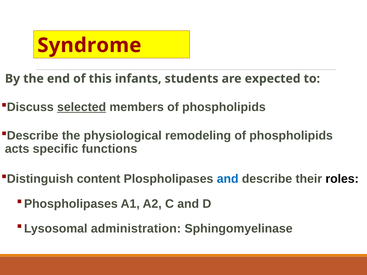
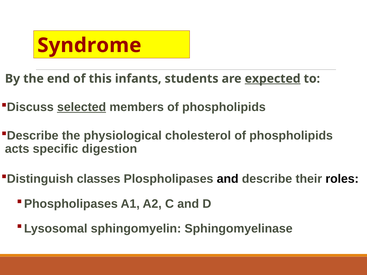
expected underline: none -> present (273, 79)
remodeling: remodeling -> cholesterol (198, 136)
functions: functions -> digestion (109, 149)
content: content -> classes (99, 179)
and colour: blue -> black (228, 179)
administration: administration -> sphingomyelin (136, 229)
